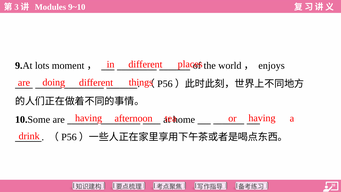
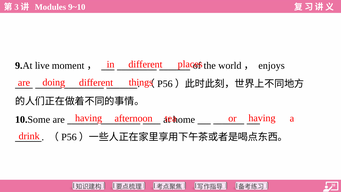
lots: lots -> live (42, 66)
